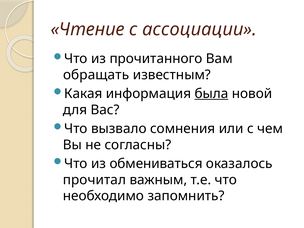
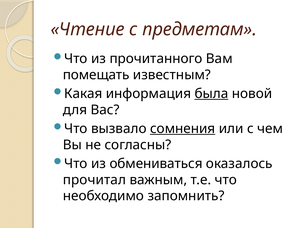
ассоциации: ассоциации -> предметам (200, 29)
обращать: обращать -> помещать (96, 75)
сомнения underline: none -> present (183, 129)
